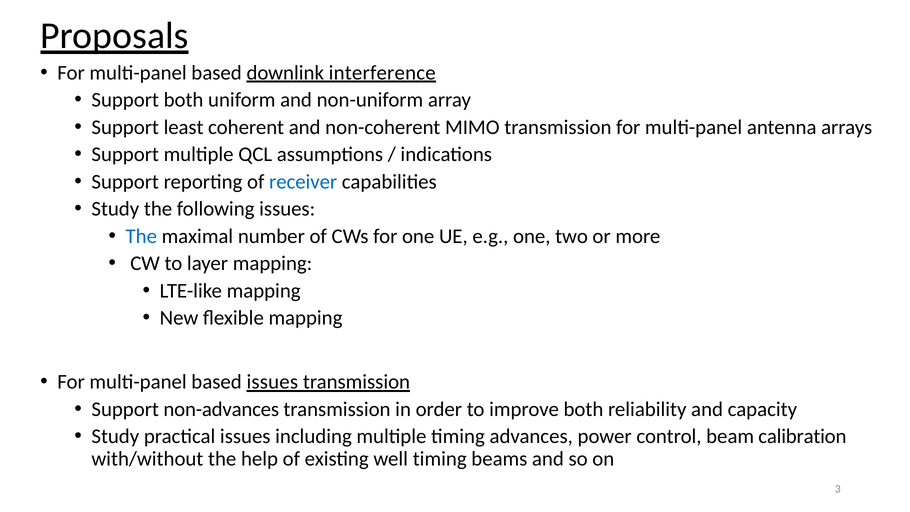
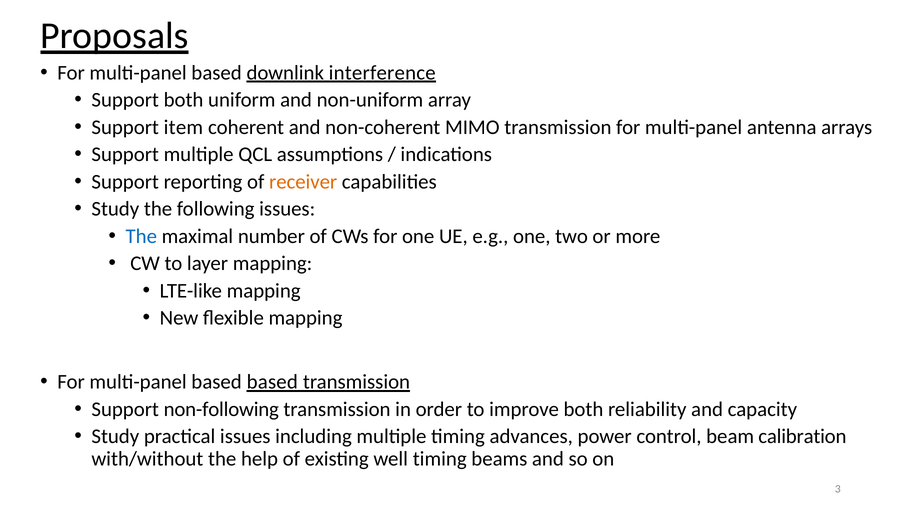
least: least -> item (183, 127)
receiver colour: blue -> orange (303, 182)
based issues: issues -> based (272, 382)
non-advances: non-advances -> non-following (221, 409)
